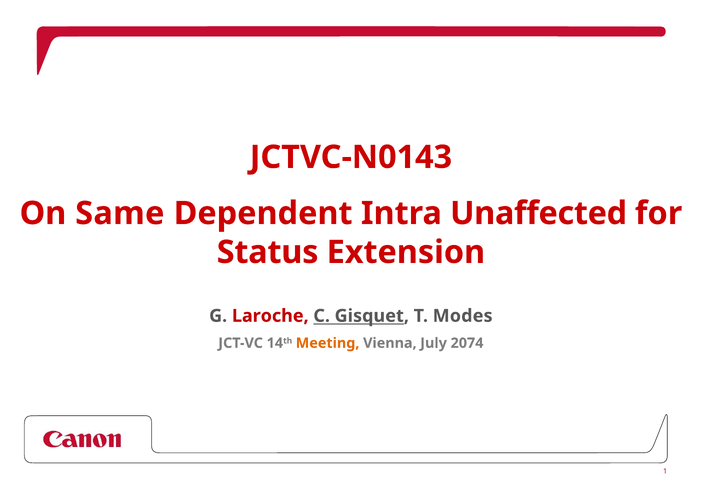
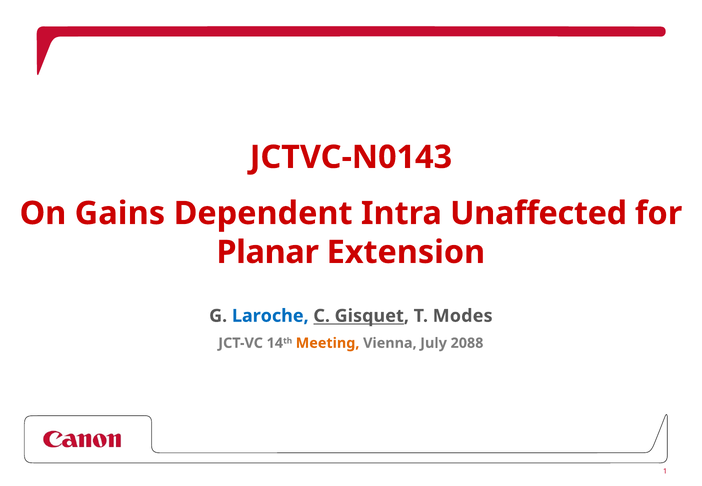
Same: Same -> Gains (120, 213)
Status: Status -> Planar (268, 252)
Laroche colour: red -> blue (270, 316)
2074: 2074 -> 2088 (467, 343)
